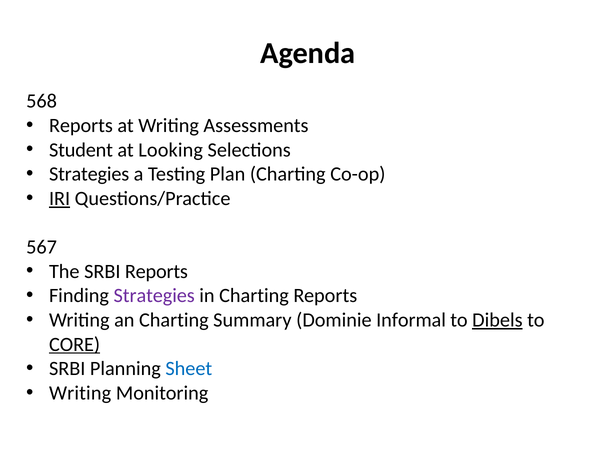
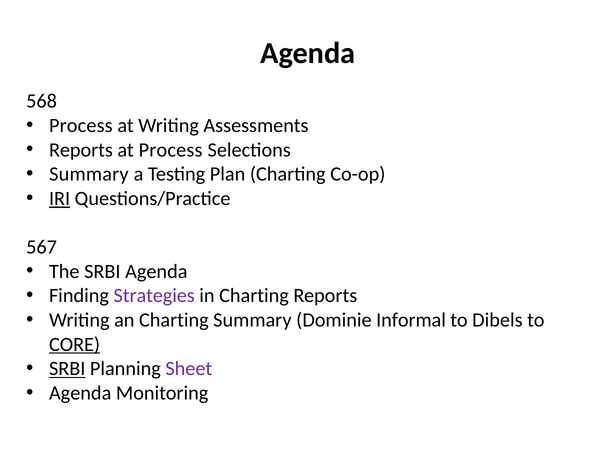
Reports: Reports -> Process (81, 125)
Student: Student -> Reports (81, 150)
at Looking: Looking -> Process (171, 150)
Strategies: Strategies -> Summary (89, 174)
SRBI Reports: Reports -> Agenda (156, 271)
Dibels underline: present -> none (497, 320)
SRBI underline: none -> present (67, 369)
Sheet colour: blue -> purple (189, 369)
Writing: Writing -> Agenda (80, 393)
